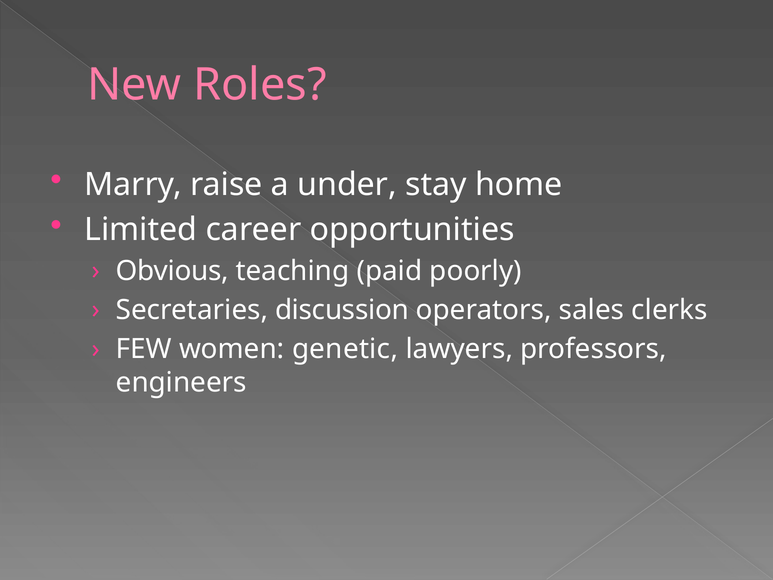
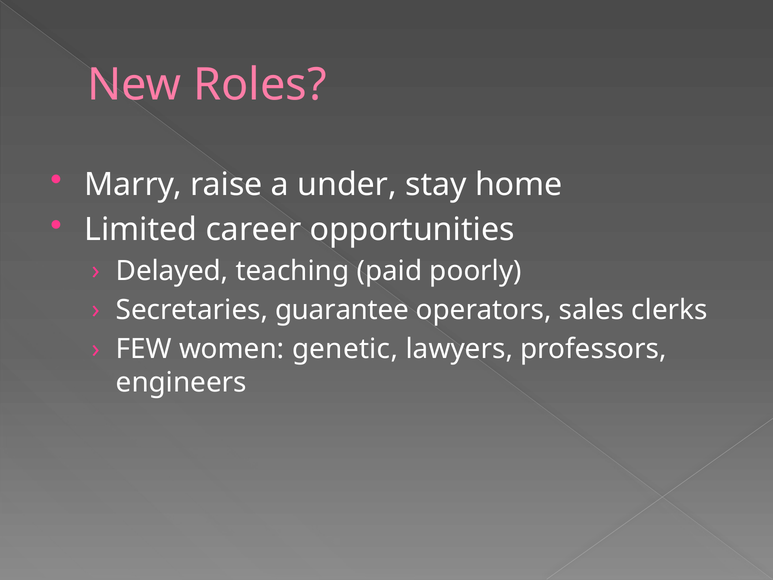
Obvious: Obvious -> Delayed (172, 271)
discussion: discussion -> guarantee (342, 310)
